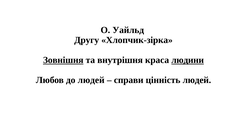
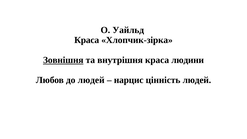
Другу: Другу -> Краса (87, 40)
людини underline: present -> none (188, 60)
справи: справи -> нарцис (129, 80)
